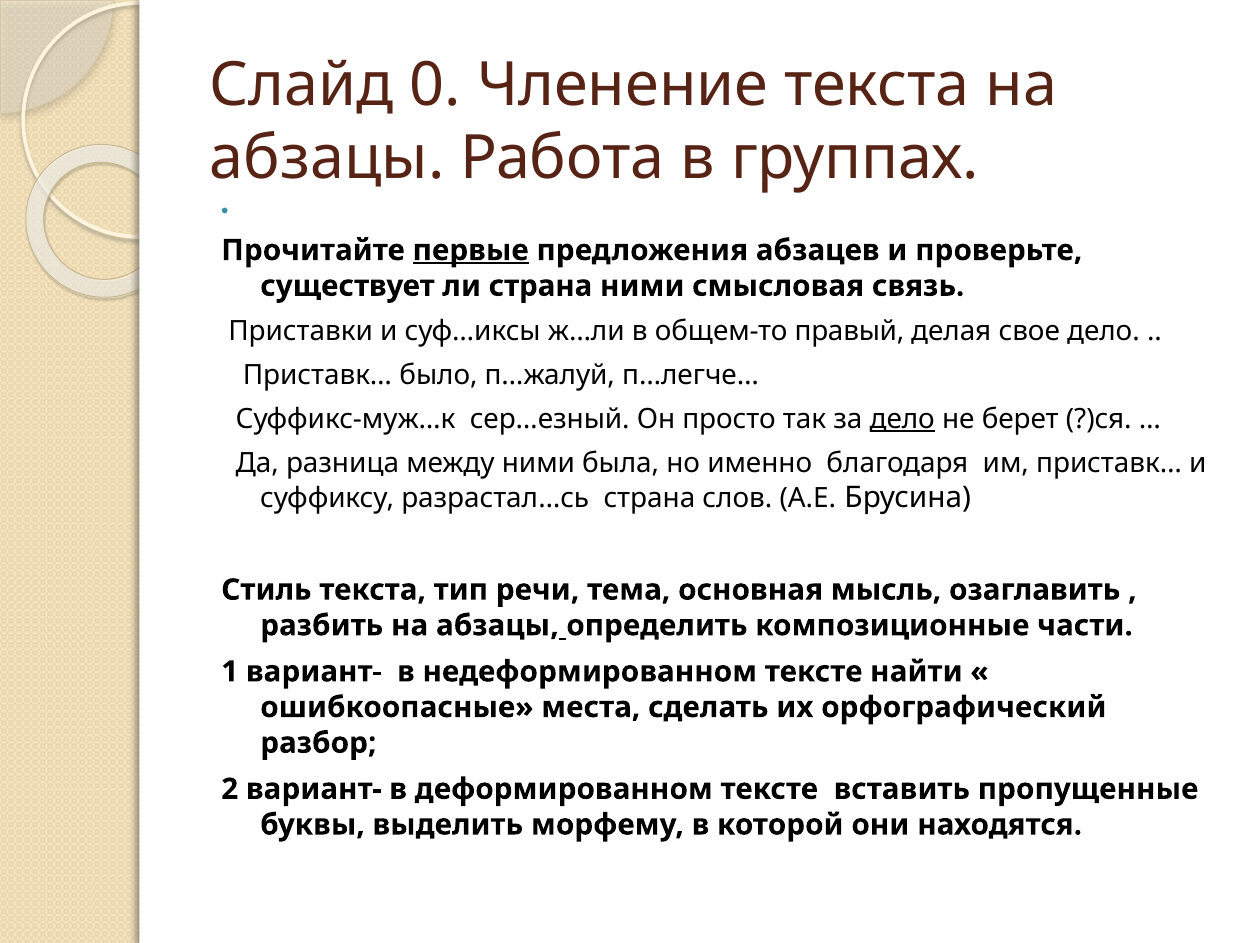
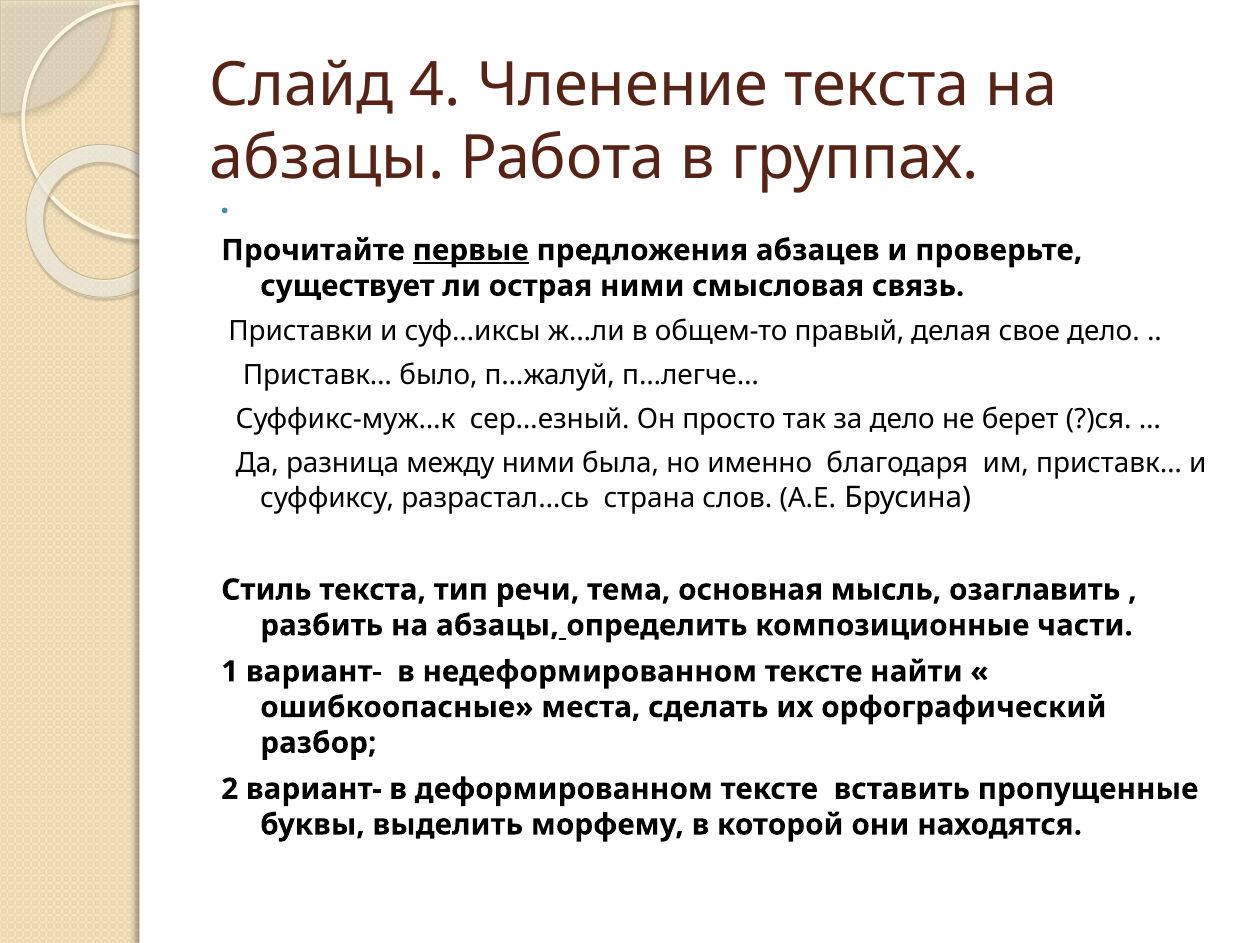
0: 0 -> 4 (436, 85)
ли страна: страна -> острая (540, 286)
дело underline: present -> none (902, 419)
